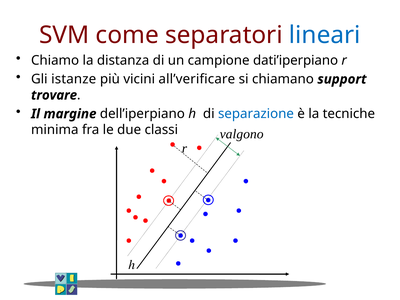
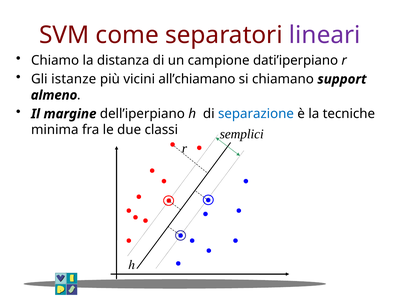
lineari colour: blue -> purple (325, 35)
all’verificare: all’verificare -> all’chiamano (197, 79)
trovare: trovare -> almeno (54, 95)
valgono: valgono -> semplici (242, 134)
